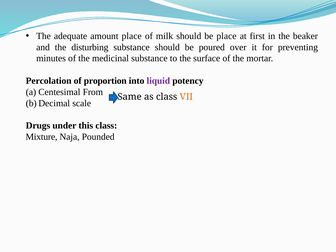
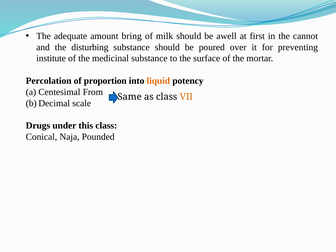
amount place: place -> bring (132, 36)
be place: place -> awell (227, 36)
beaker: beaker -> cannot (305, 36)
minutes: minutes -> institute (51, 58)
liquid colour: purple -> orange (158, 81)
Mixture: Mixture -> Conical (41, 137)
